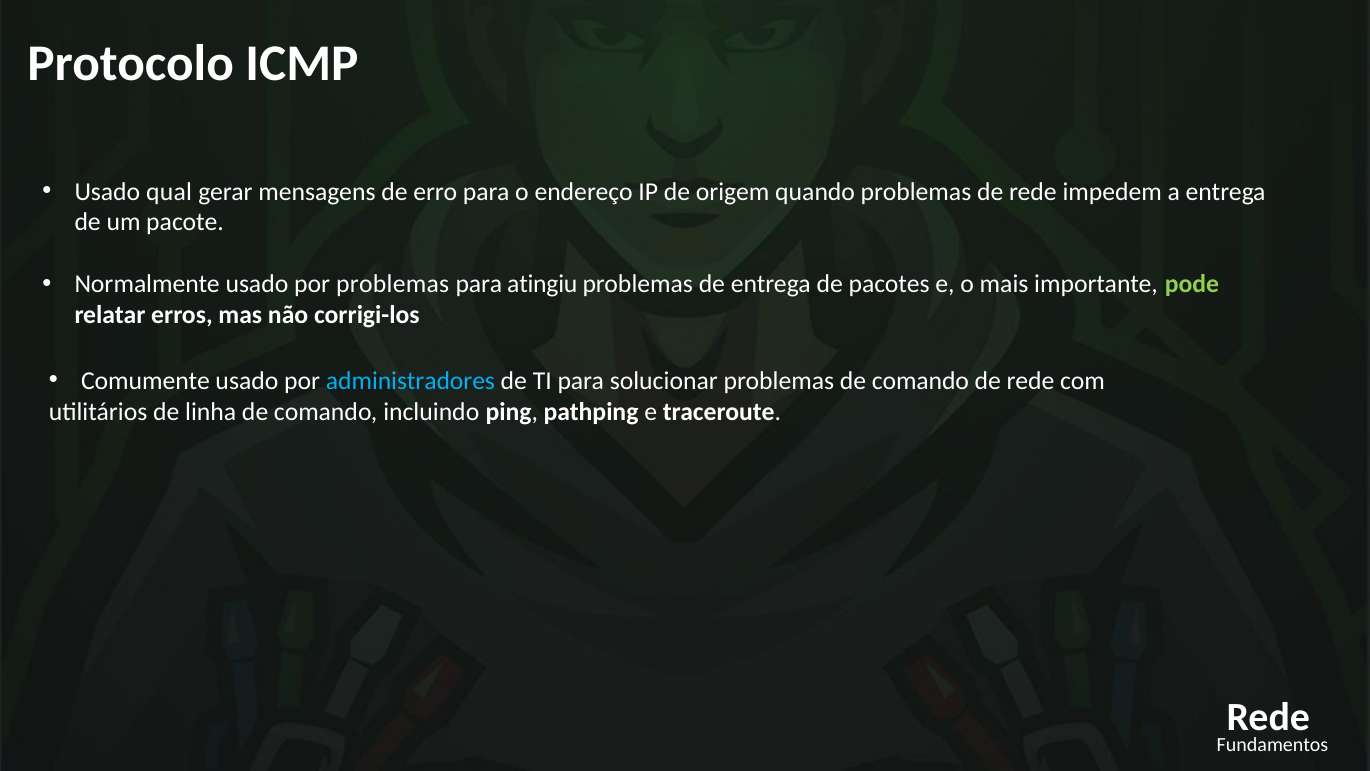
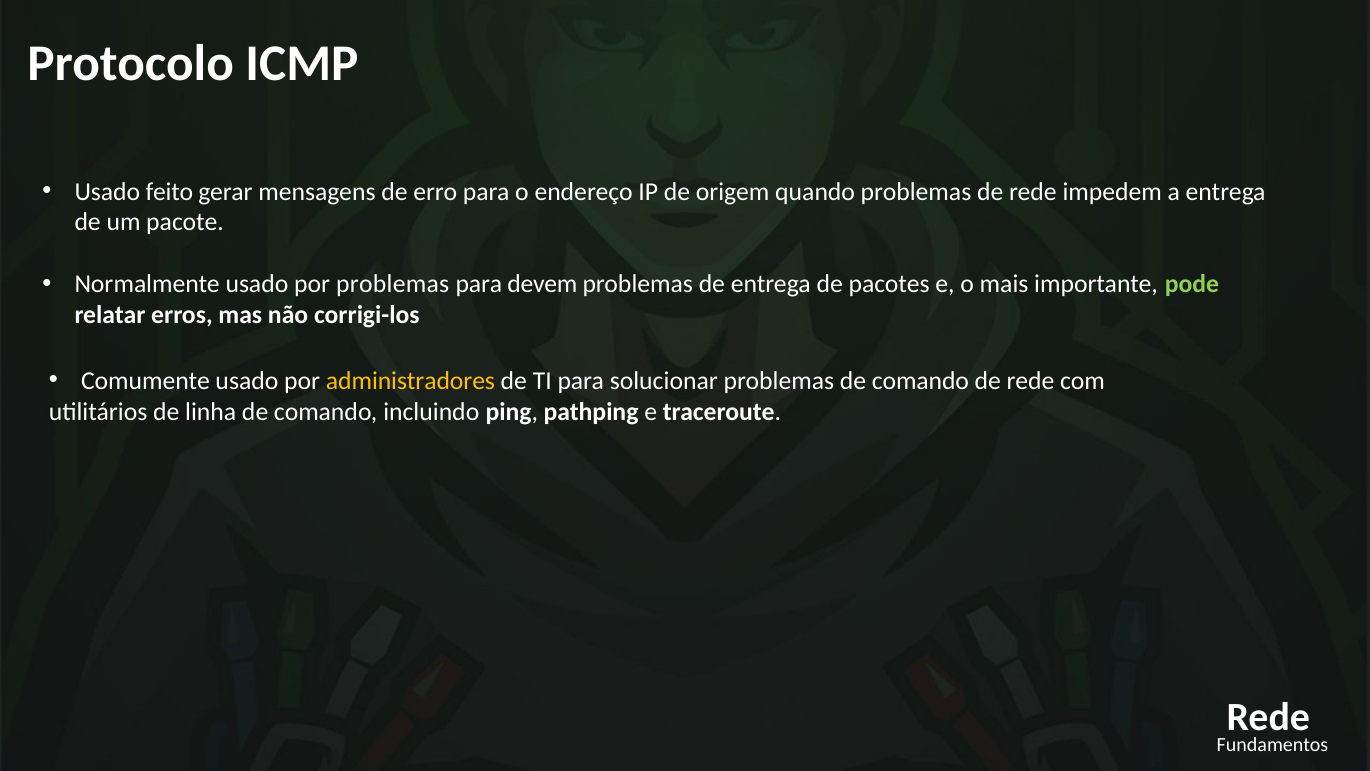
qual: qual -> feito (169, 191)
atingiu: atingiu -> devem (542, 284)
administradores colour: light blue -> yellow (411, 381)
